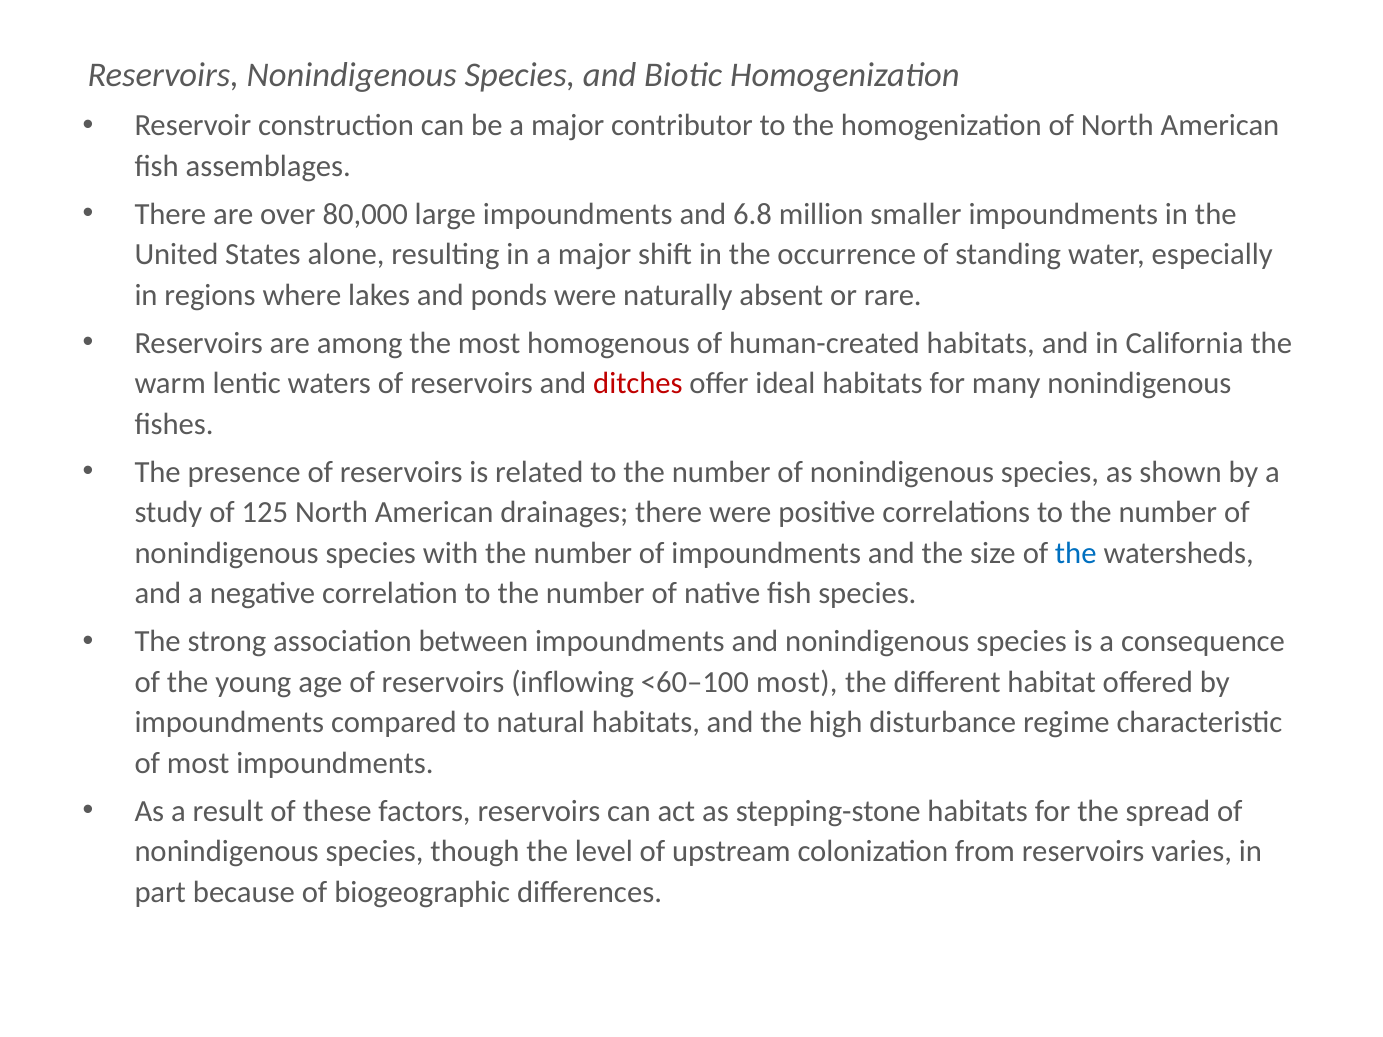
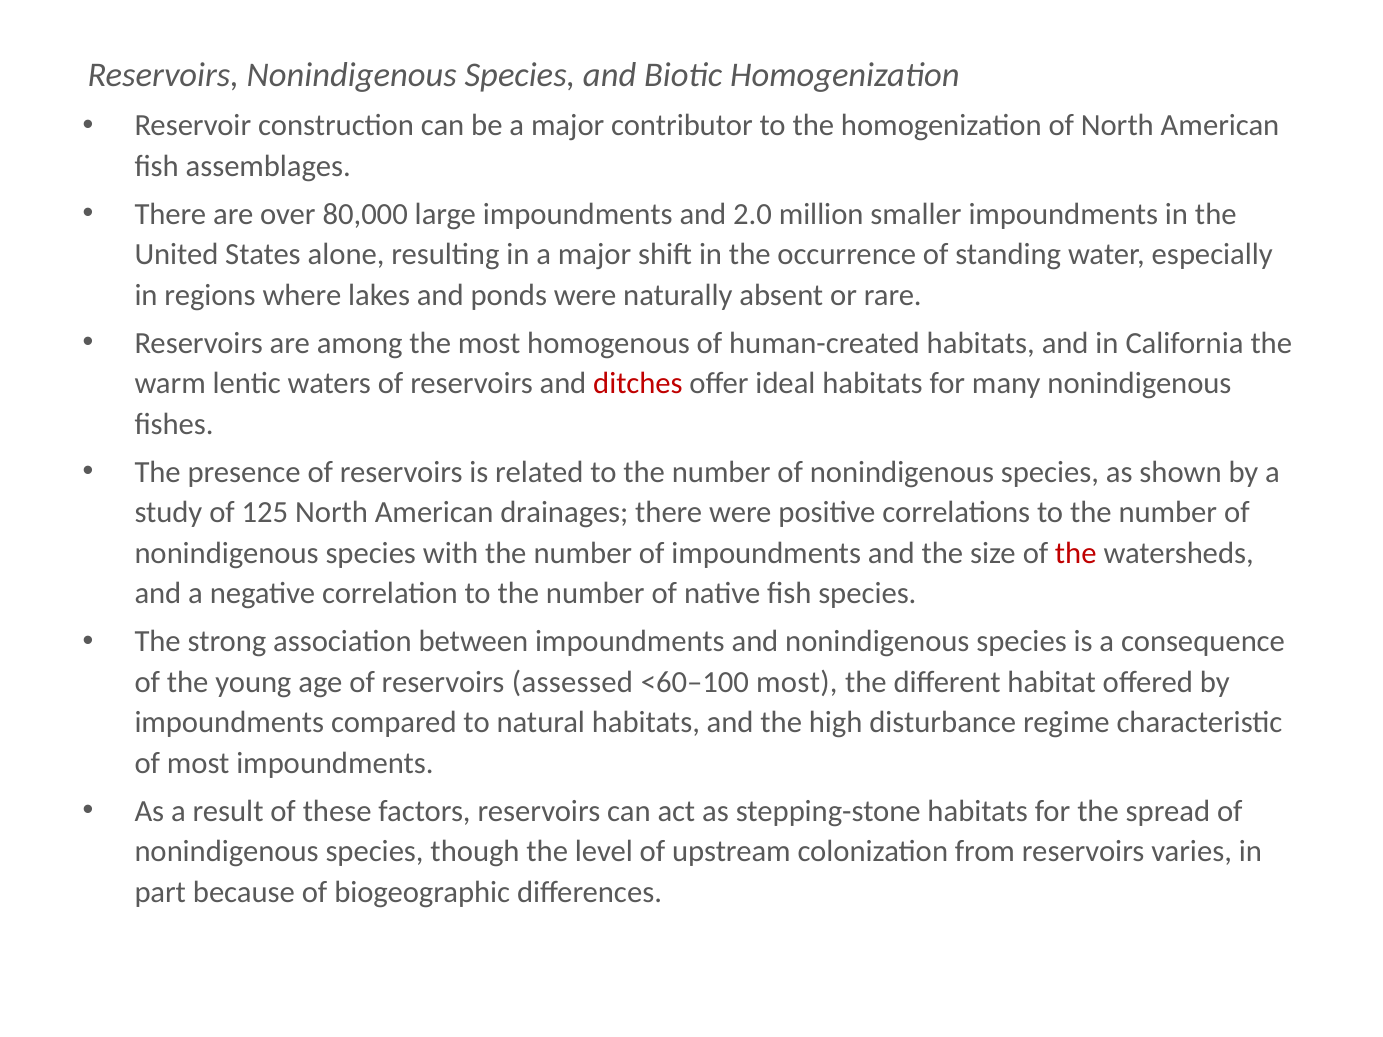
6.8: 6.8 -> 2.0 (753, 214)
the colour: blue -> red (1076, 553)
inflowing: inflowing -> assessed (572, 682)
